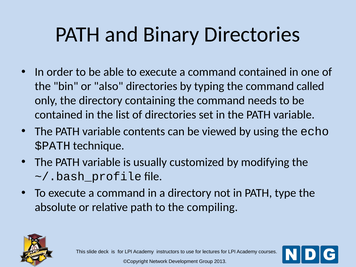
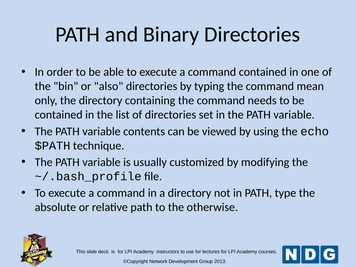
called: called -> mean (310, 86)
compiling: compiling -> otherwise (212, 207)
